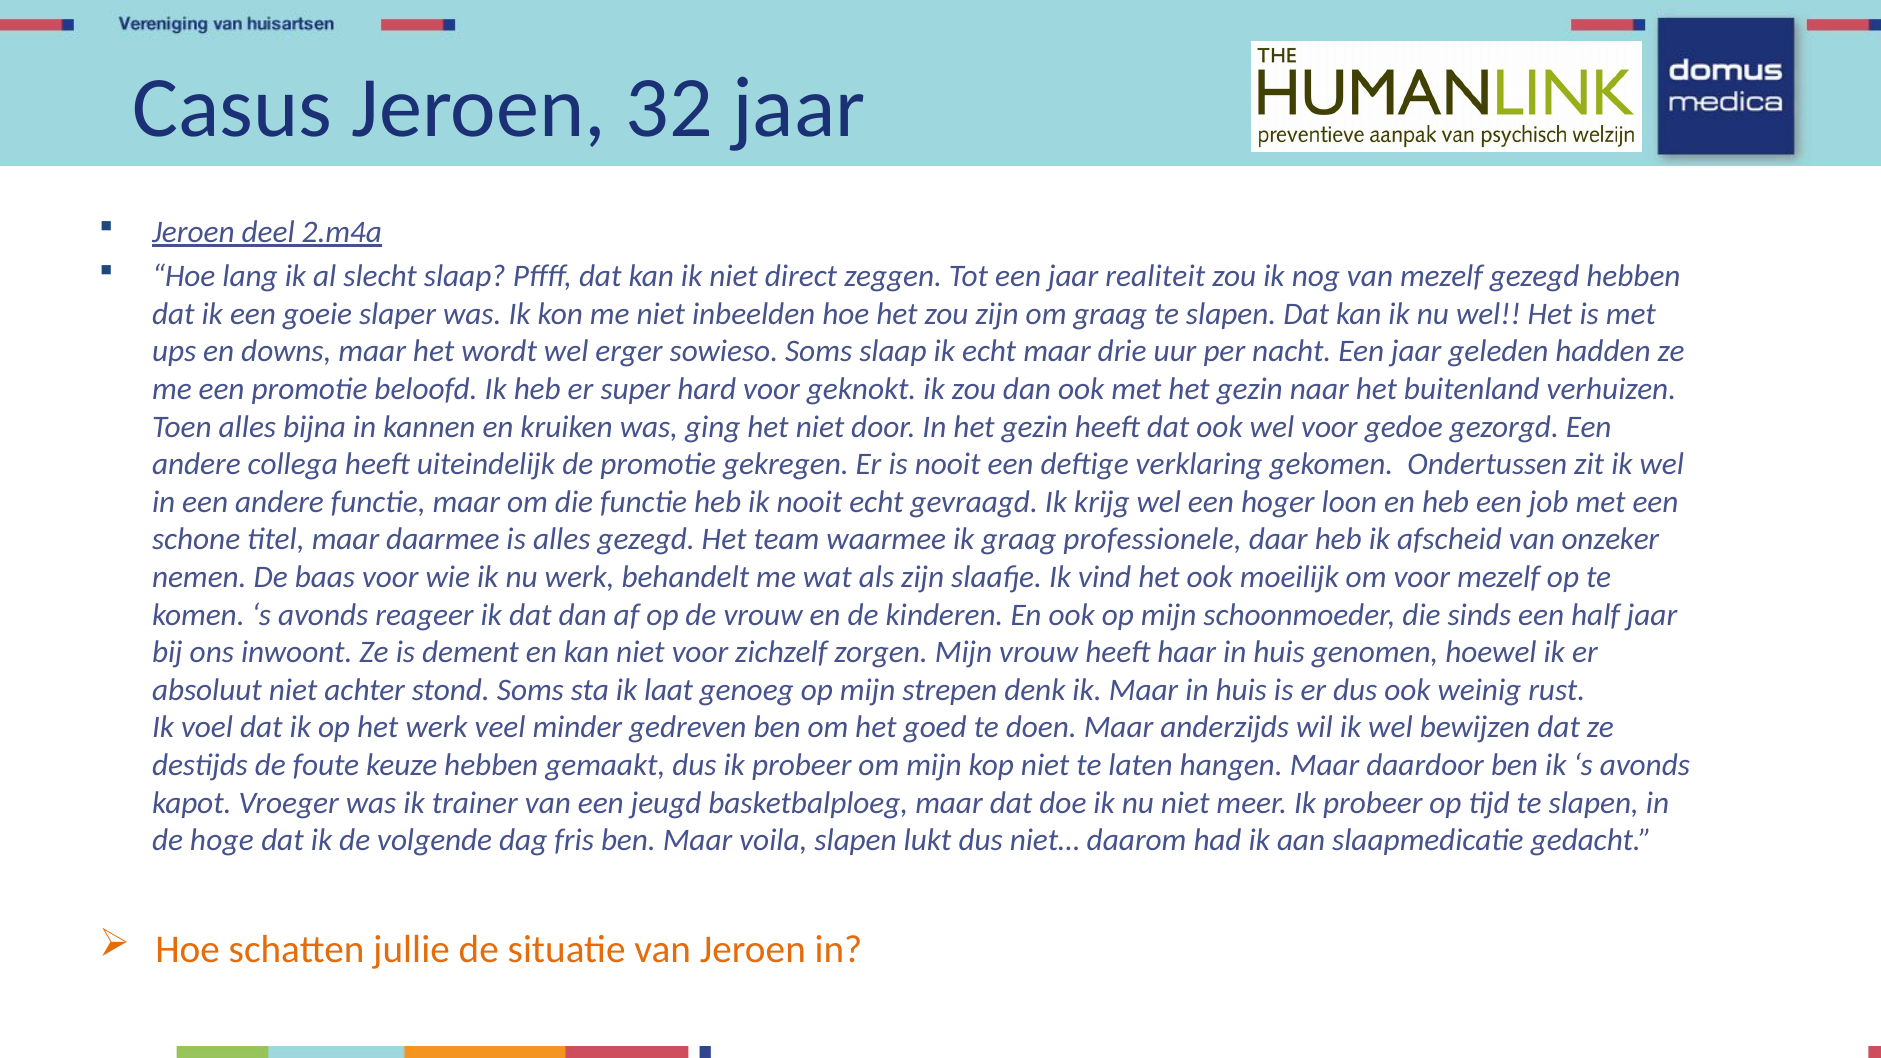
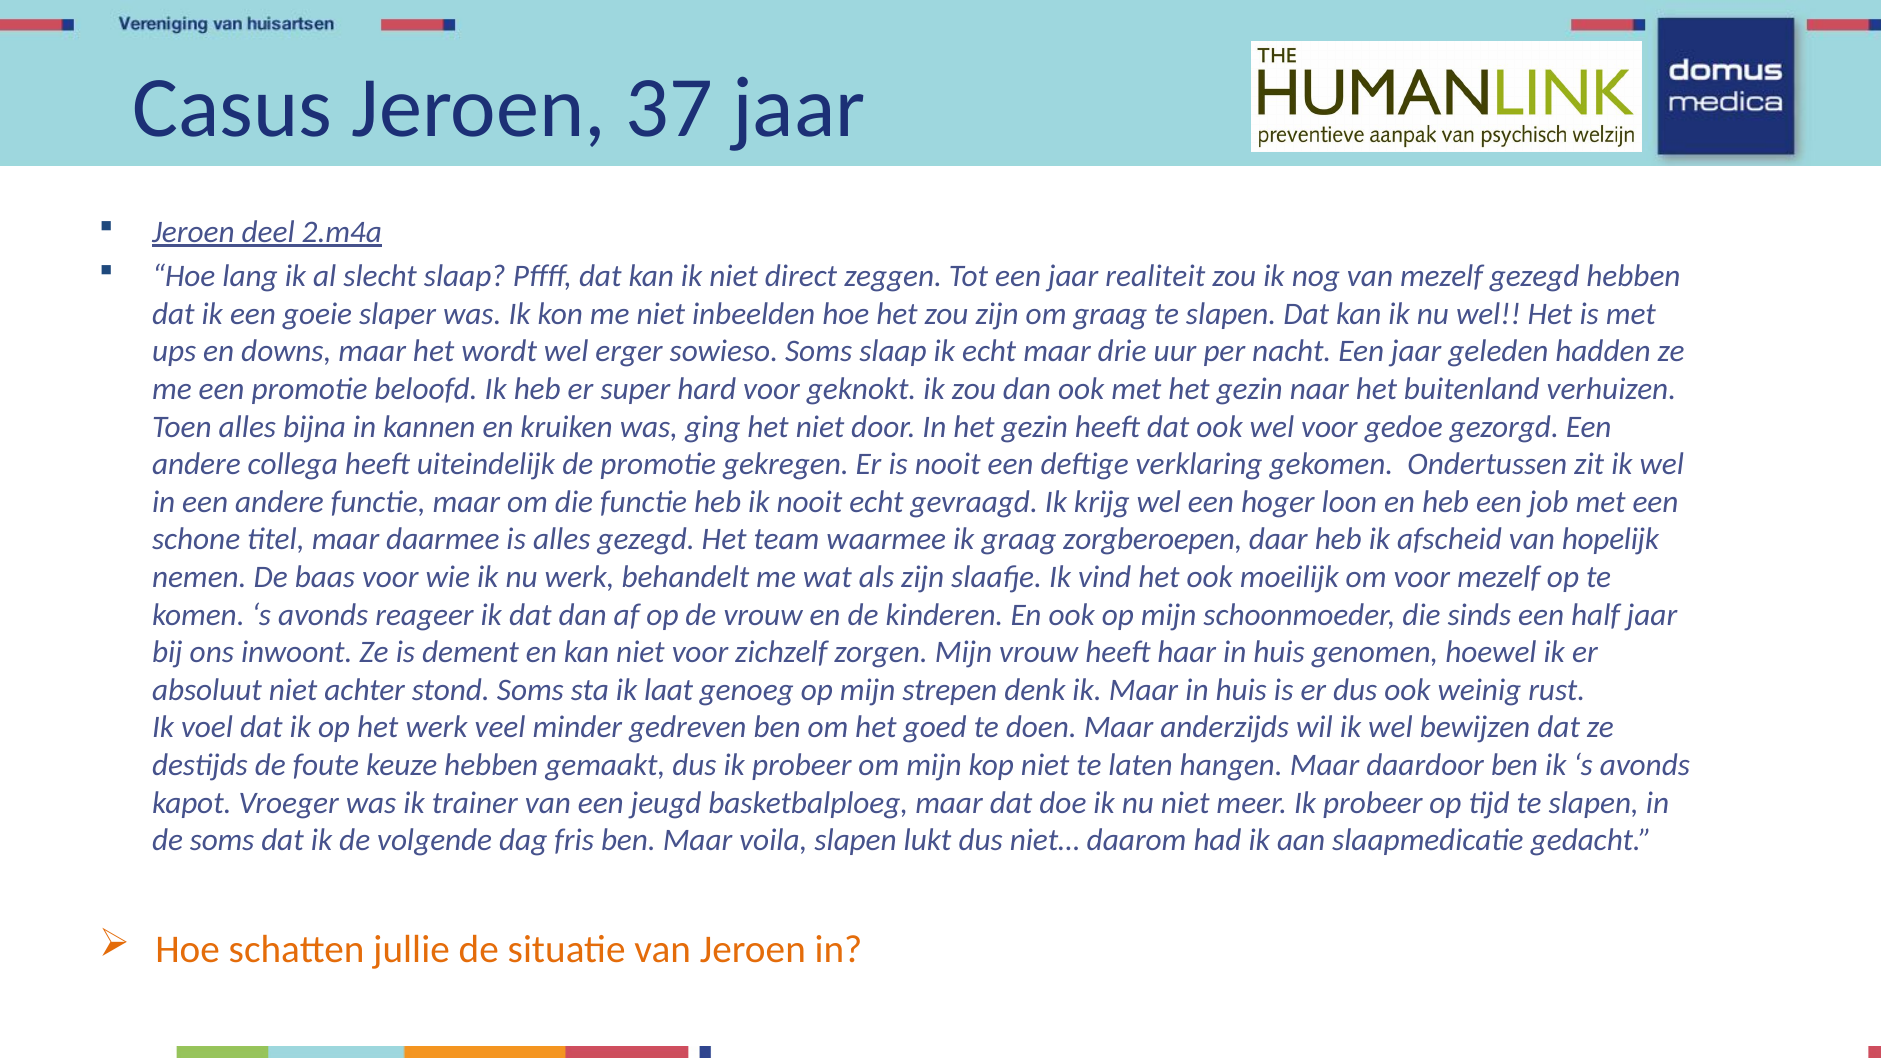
32: 32 -> 37 (669, 108)
professionele: professionele -> zorgberoepen (1153, 540)
onzeker: onzeker -> hopelijk (1610, 540)
de hoge: hoge -> soms (222, 840)
